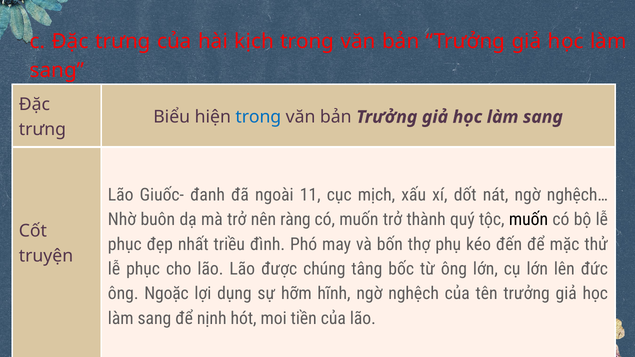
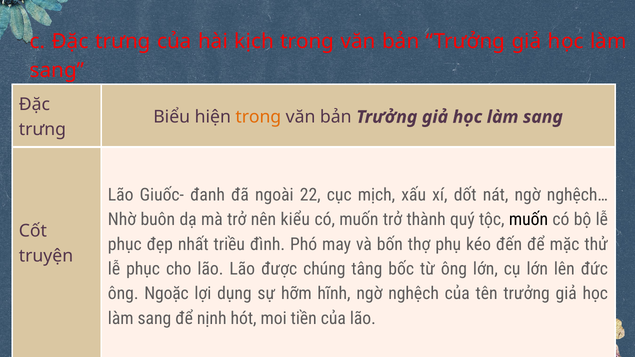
trong colour: blue -> orange (258, 117)
11: 11 -> 22 (310, 195)
ràng: ràng -> kiểu (295, 220)
